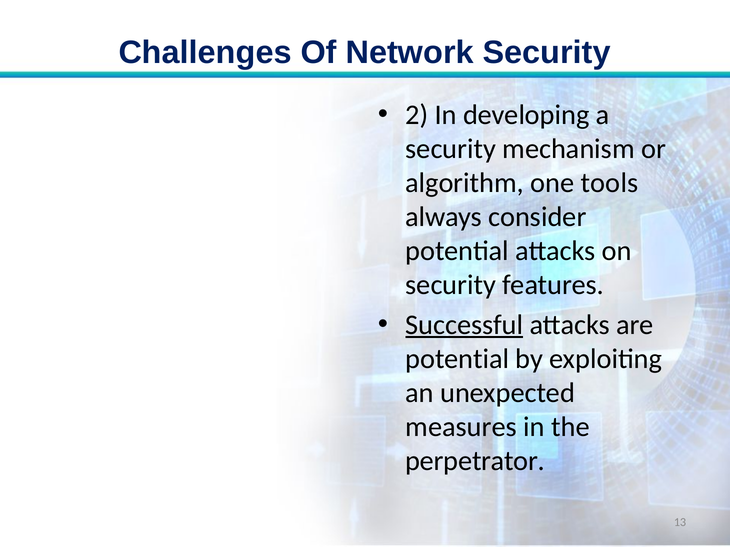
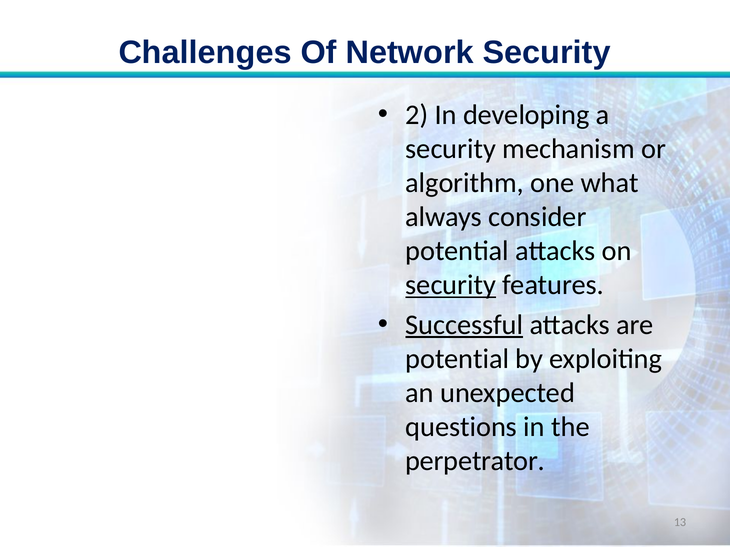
tools: tools -> what (610, 183)
security underline: none -> present (451, 285)
measures: measures -> questions (461, 427)
